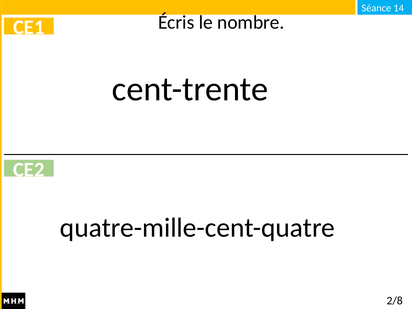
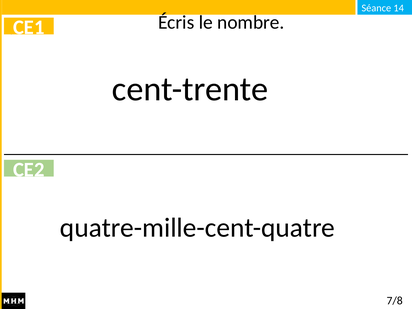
2/8: 2/8 -> 7/8 (395, 301)
